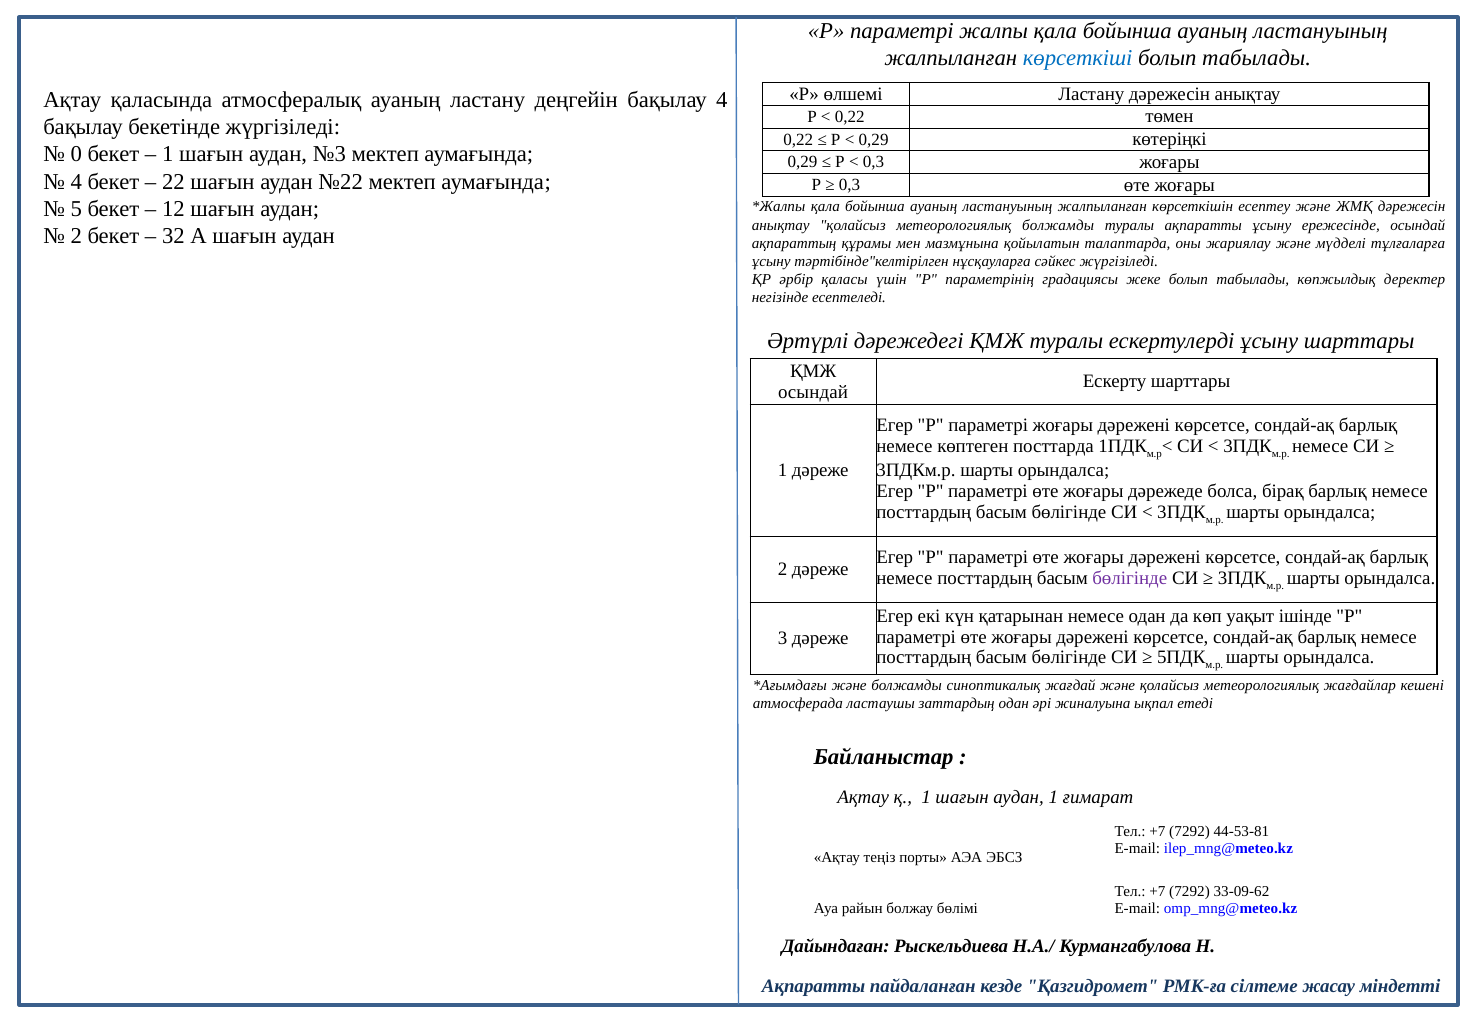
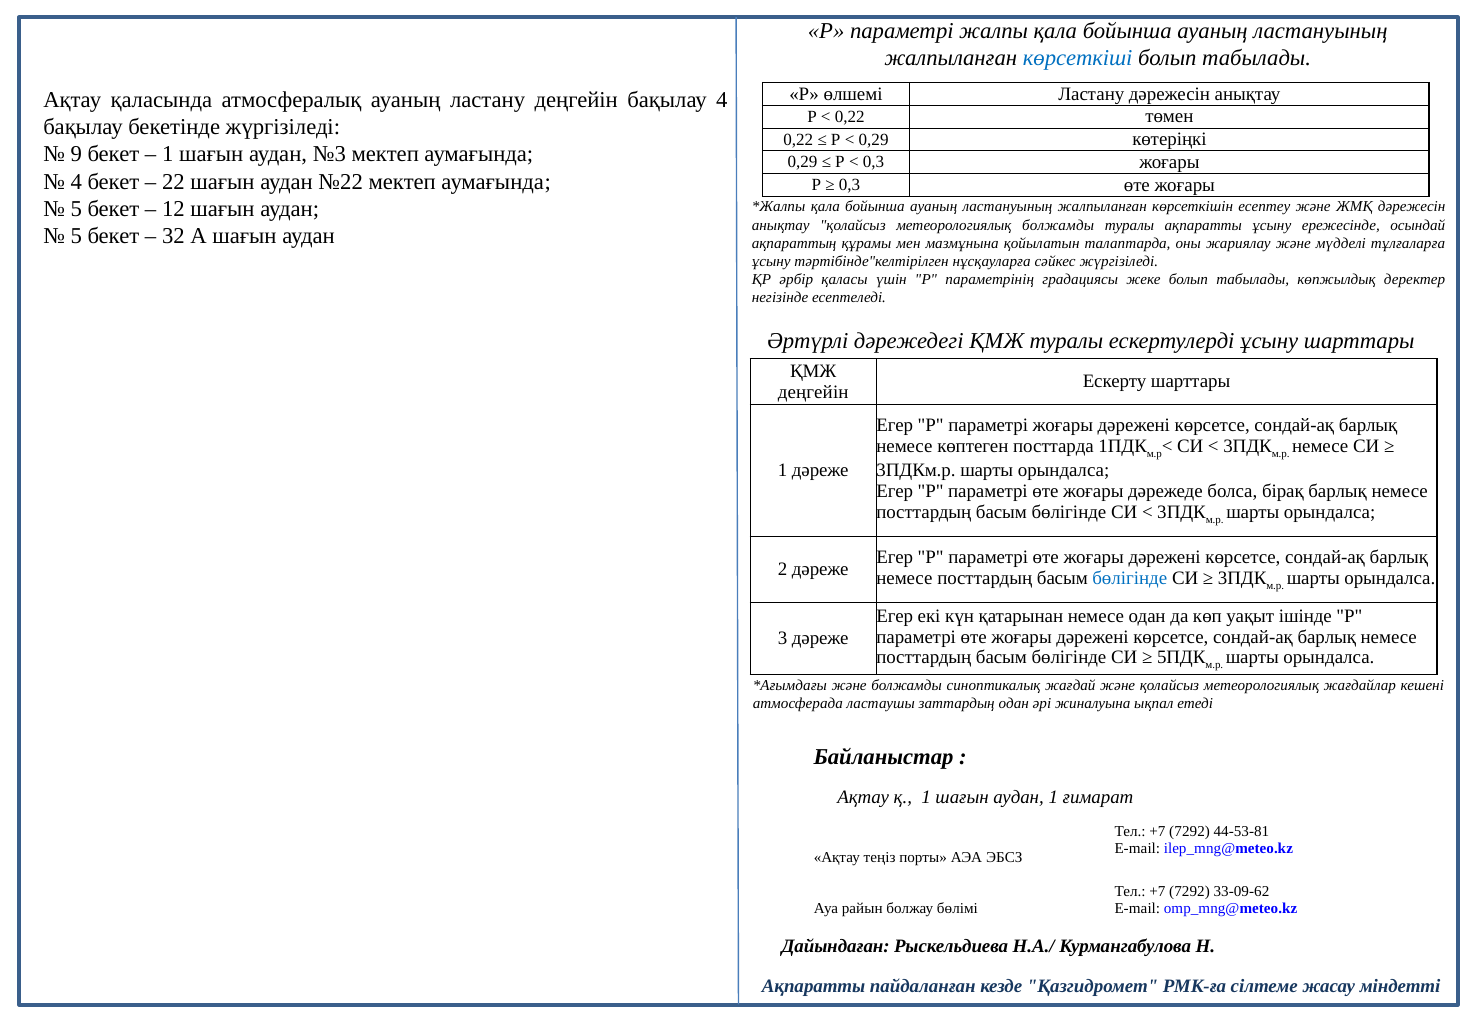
0: 0 -> 9 (76, 155)
2: 2 -> 5 (76, 236)
осындай: осындай -> деңгейін (813, 392)
бөлігінде colour: purple -> blue (1130, 579)
